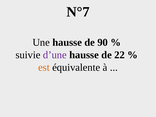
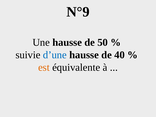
N°7: N°7 -> N°9 (78, 12)
90: 90 -> 50 (103, 42)
d’une colour: purple -> blue (55, 55)
22: 22 -> 40 (120, 55)
